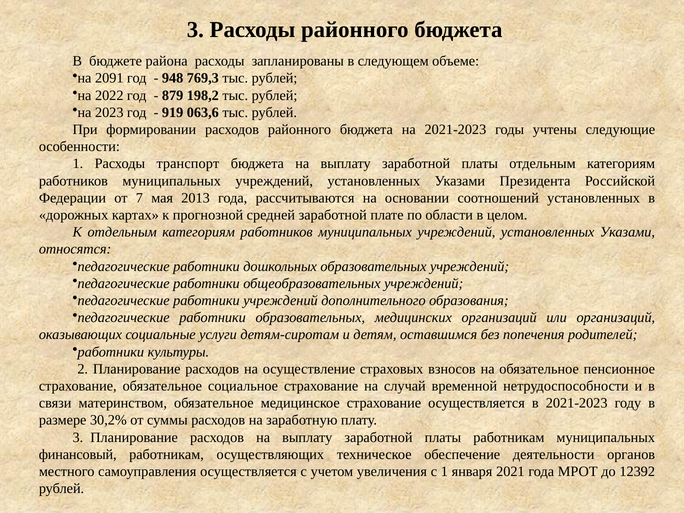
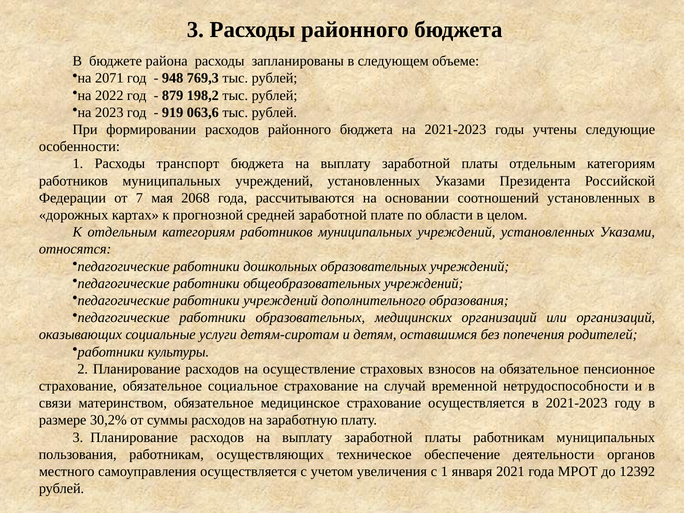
2091: 2091 -> 2071 (109, 78)
2013: 2013 -> 2068 (196, 198)
финансовый: финансовый -> пользования (78, 454)
